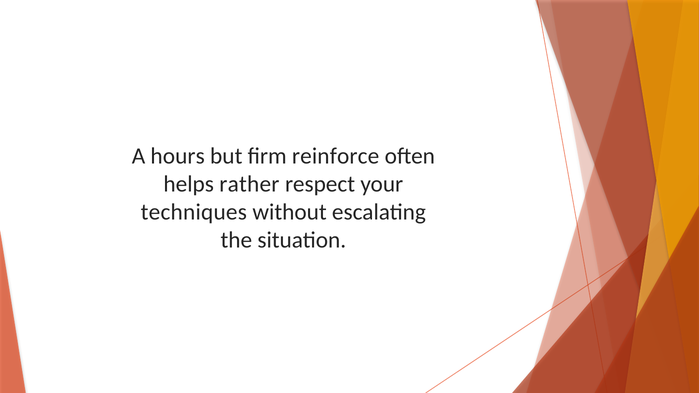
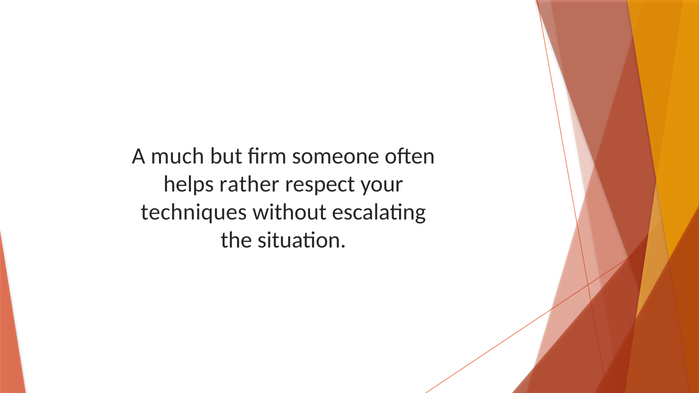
hours: hours -> much (178, 156)
reinforce: reinforce -> someone (336, 156)
